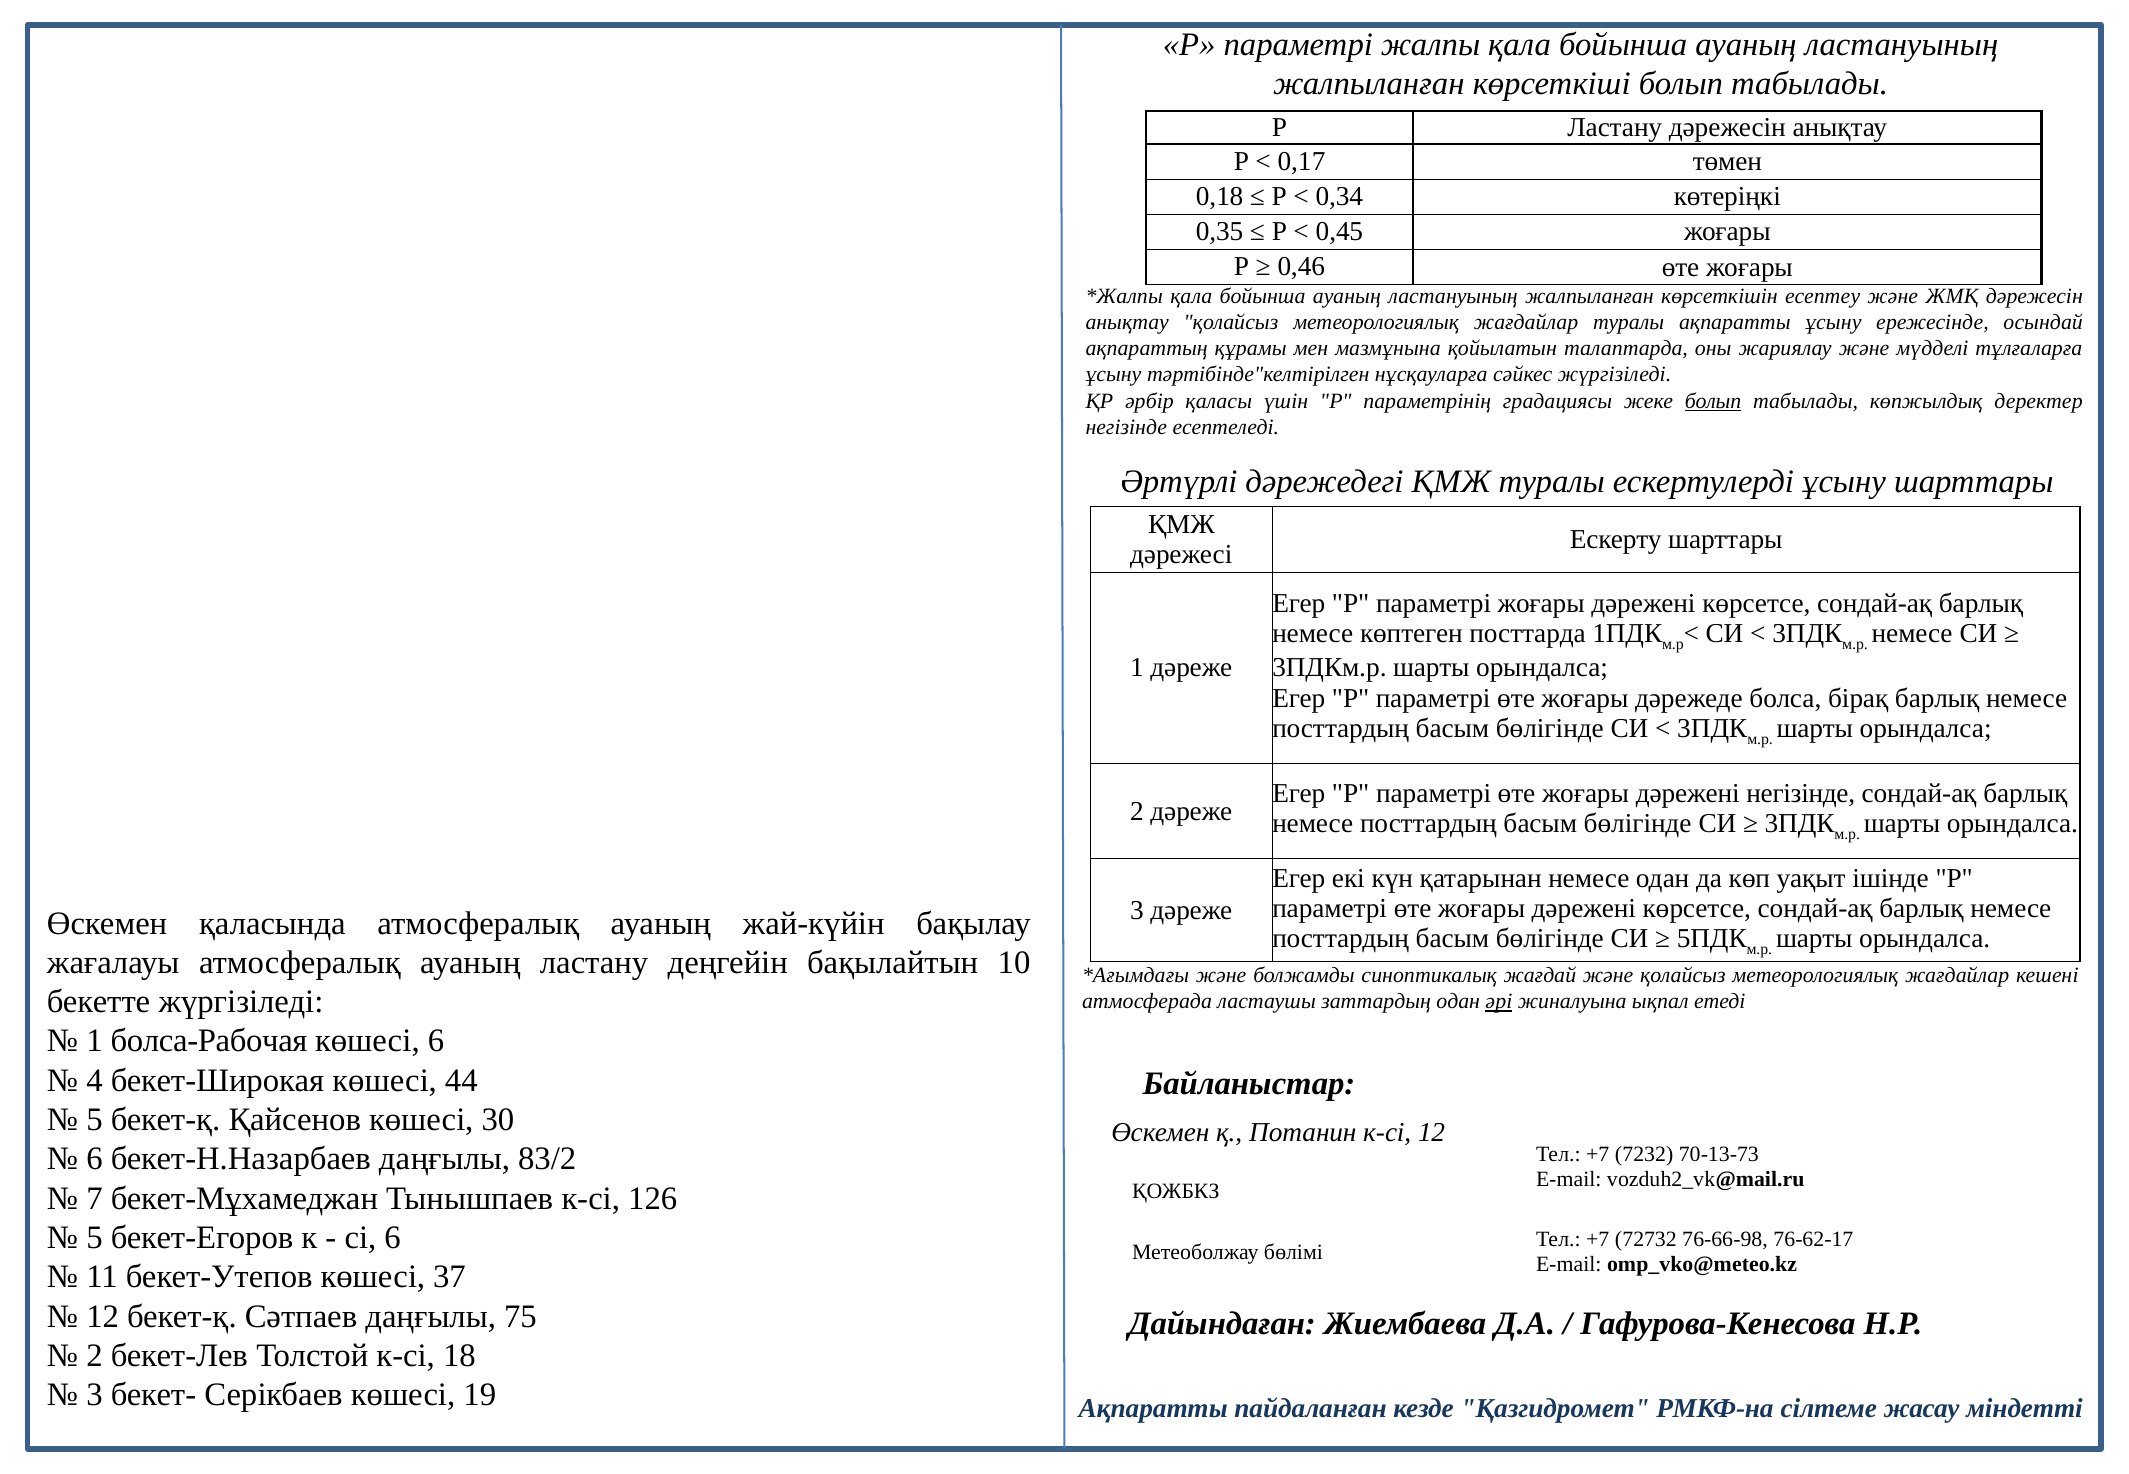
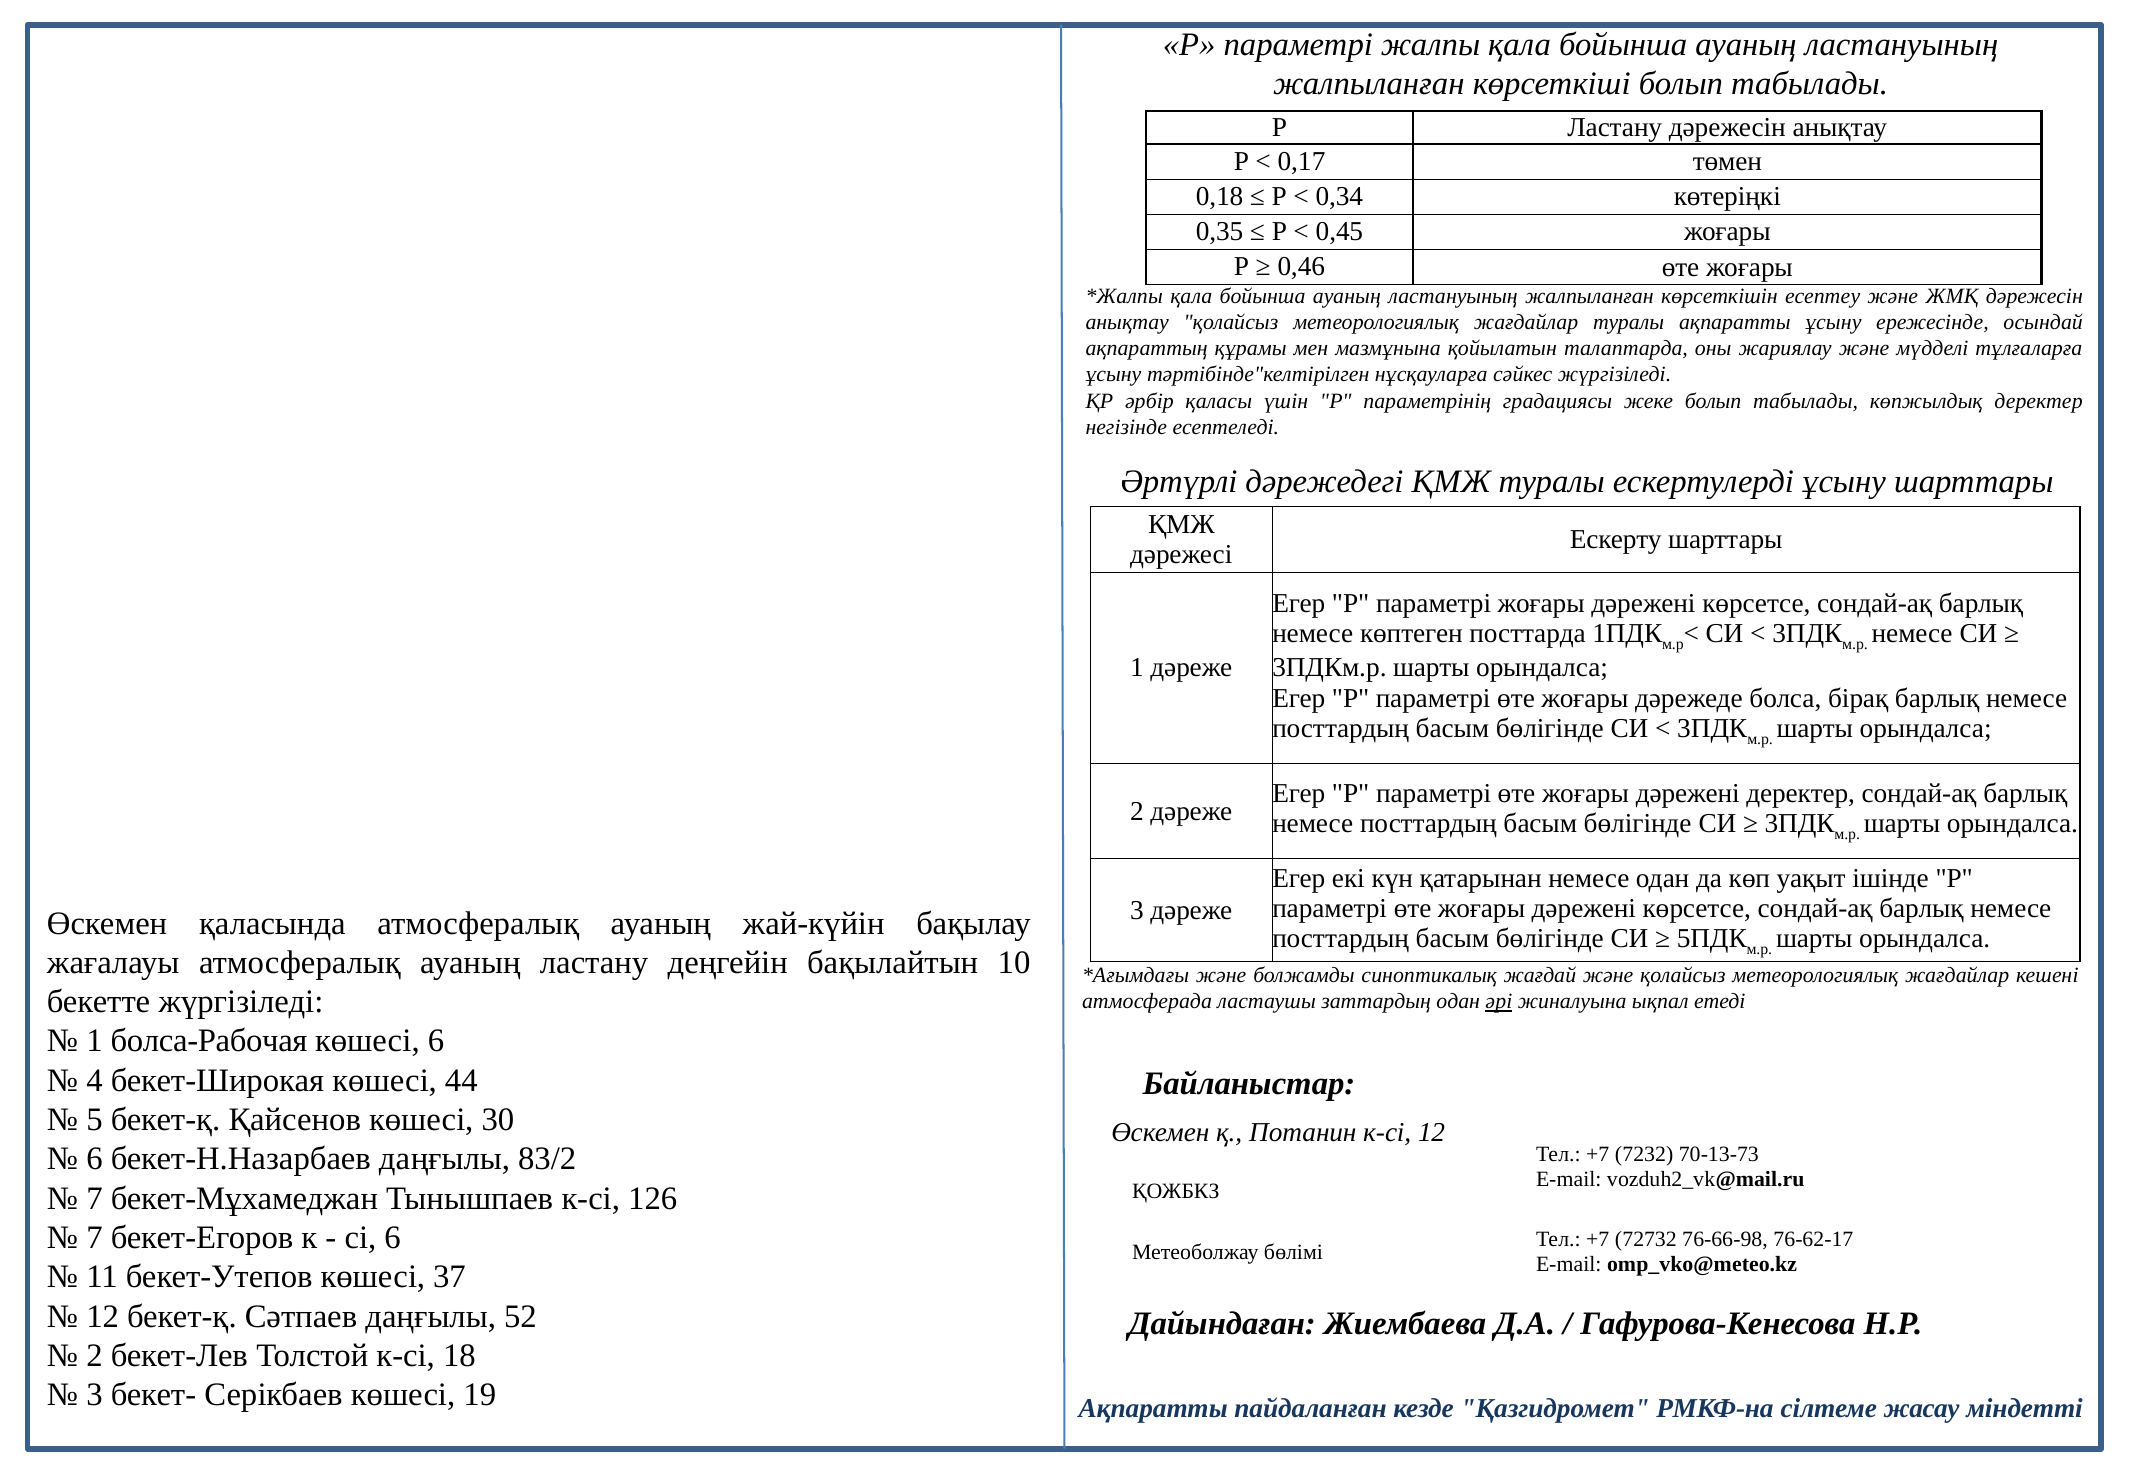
болып underline: present -> none (1713, 401)
дәрежені негізінде: негізінде -> деректер (1801, 794)
5: 5 -> 7 (94, 1238)
75: 75 -> 52 (520, 1316)
